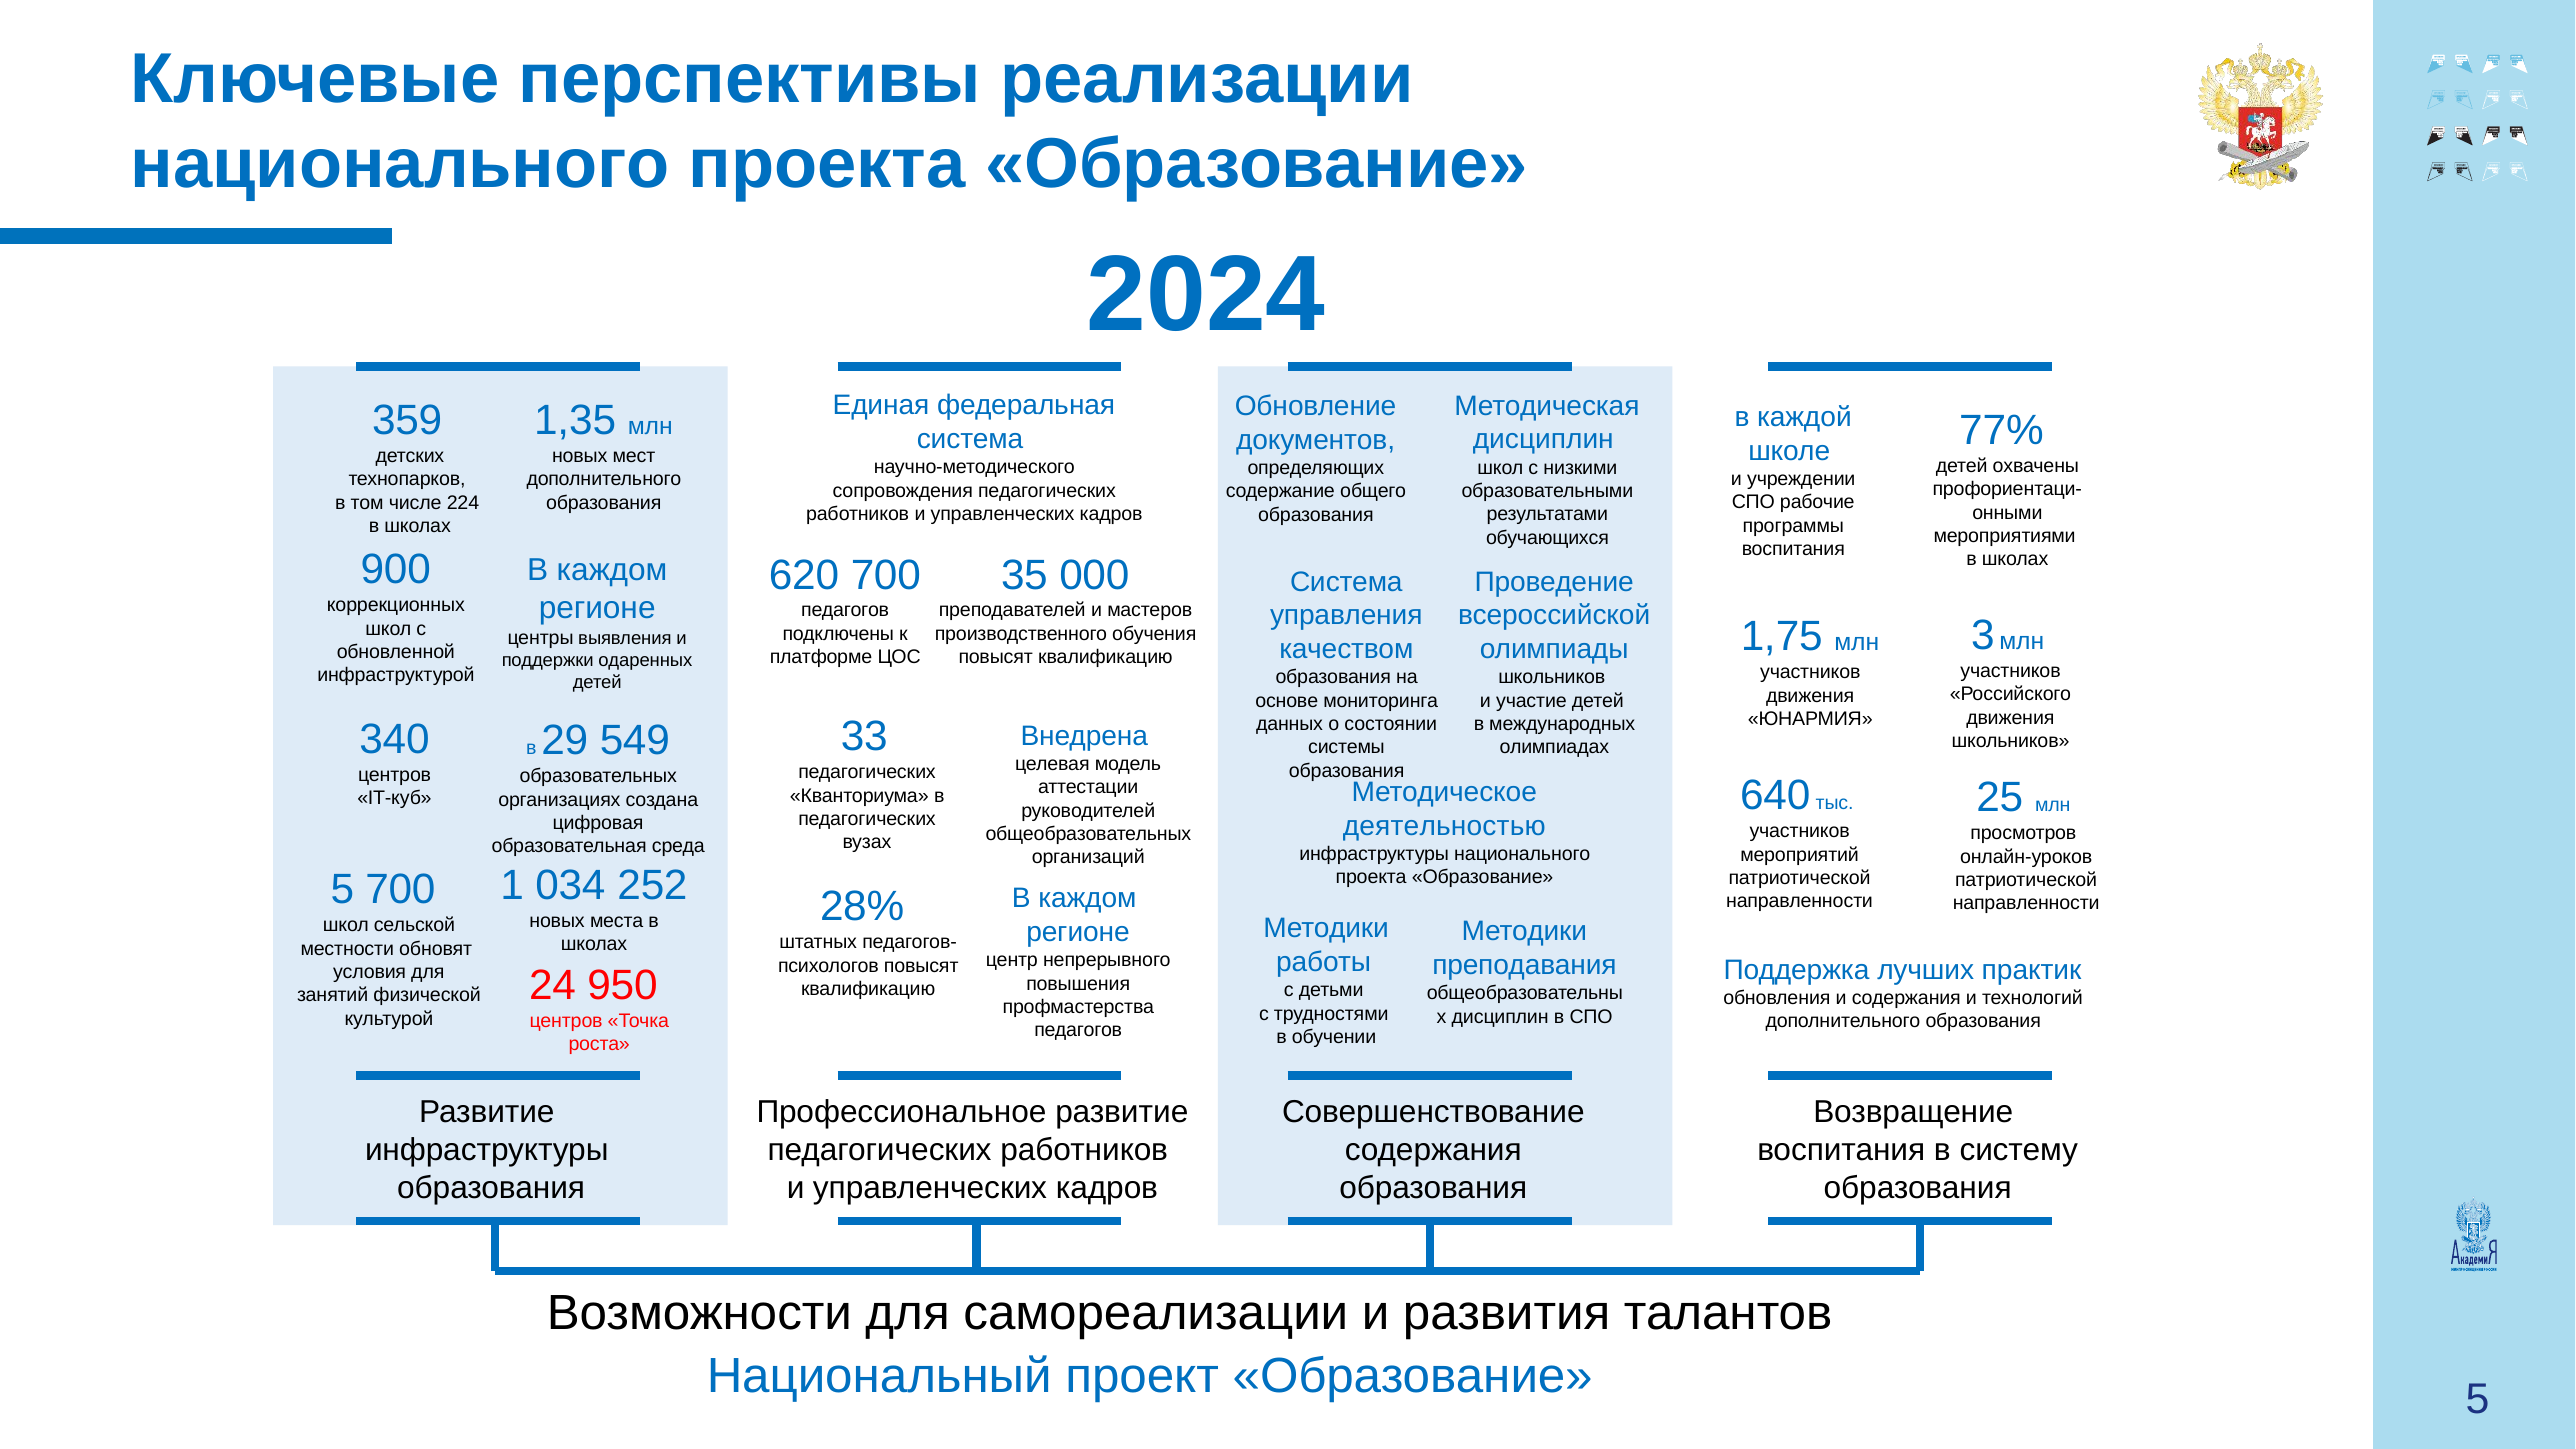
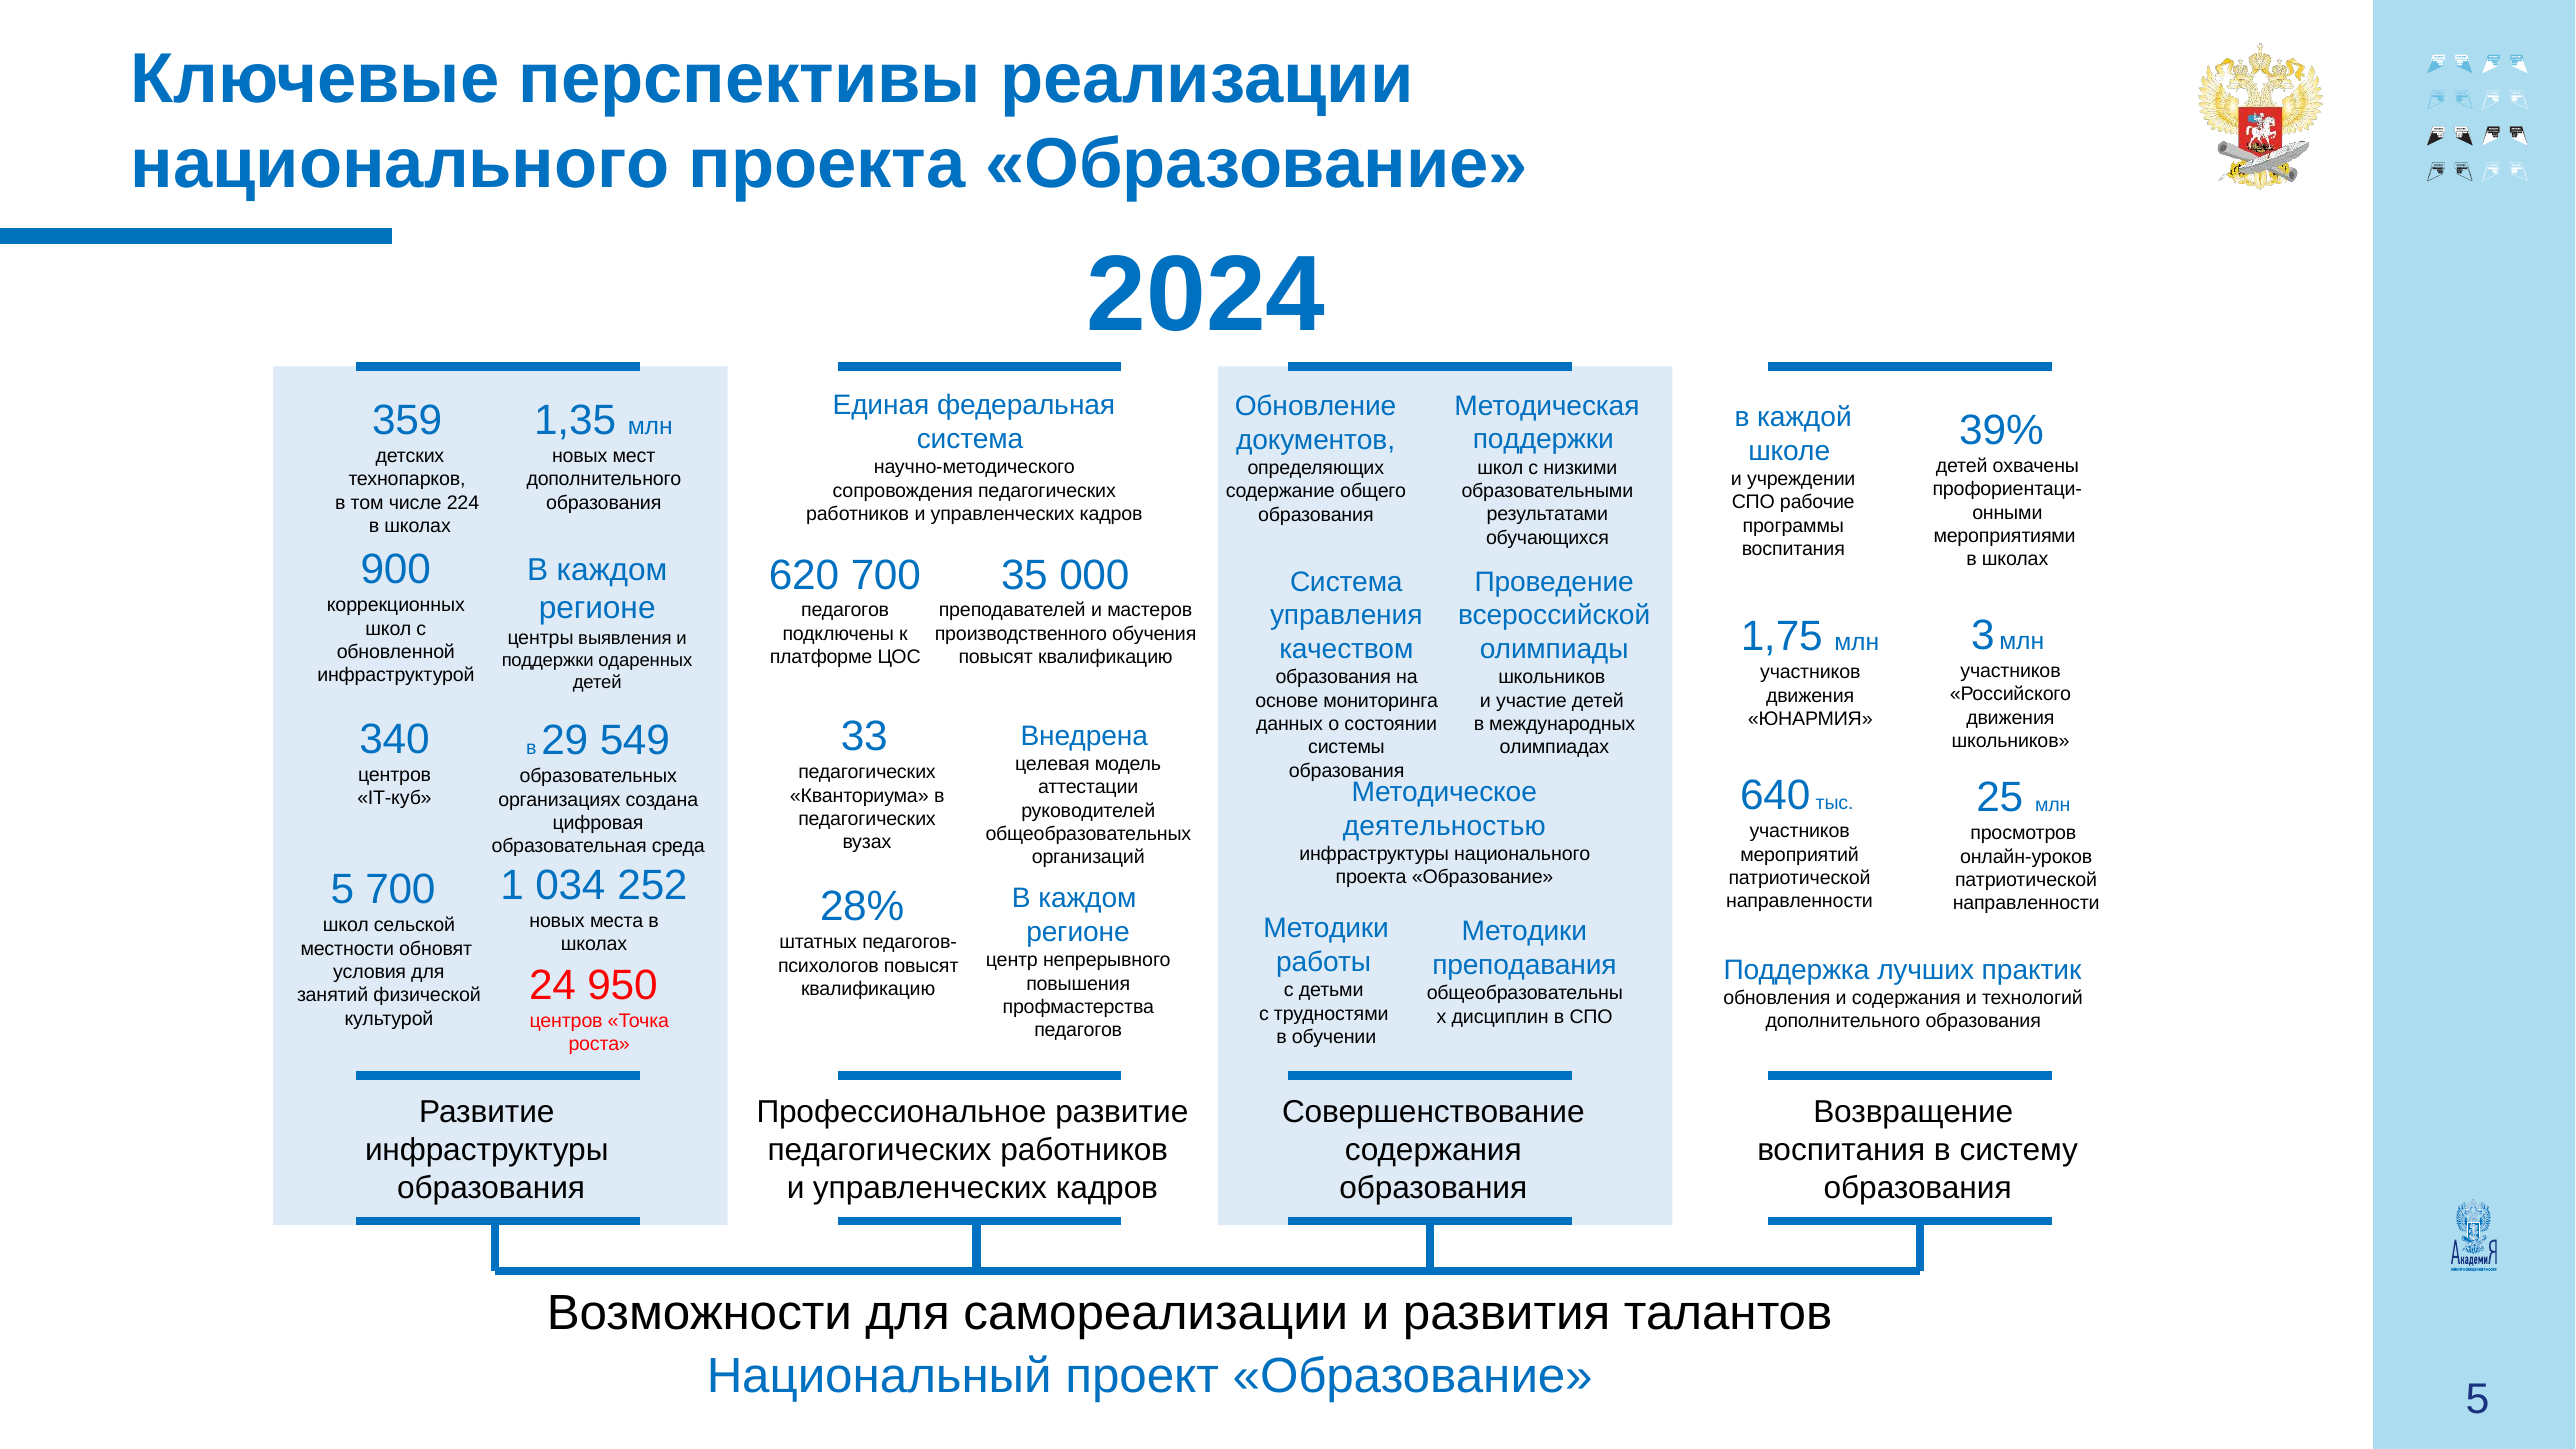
77%: 77% -> 39% (2001, 431)
дисциплин: дисциплин -> поддержки (1543, 440)
